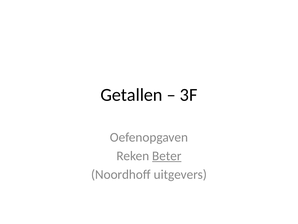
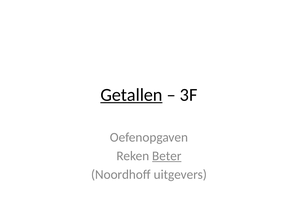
Getallen underline: none -> present (132, 95)
